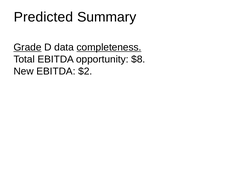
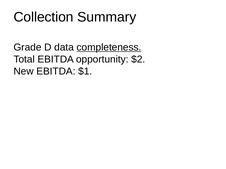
Predicted: Predicted -> Collection (43, 17)
Grade underline: present -> none (27, 47)
$8: $8 -> $2 (138, 59)
$2: $2 -> $1 (85, 72)
